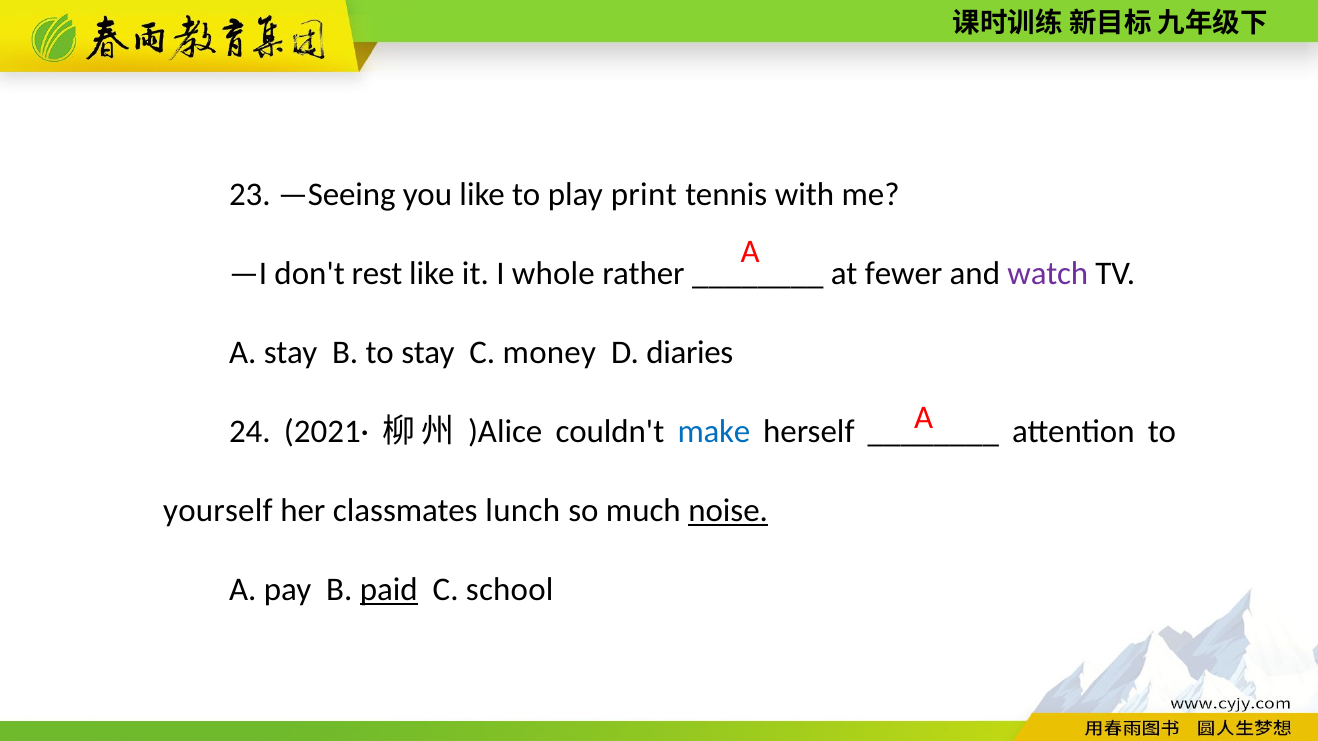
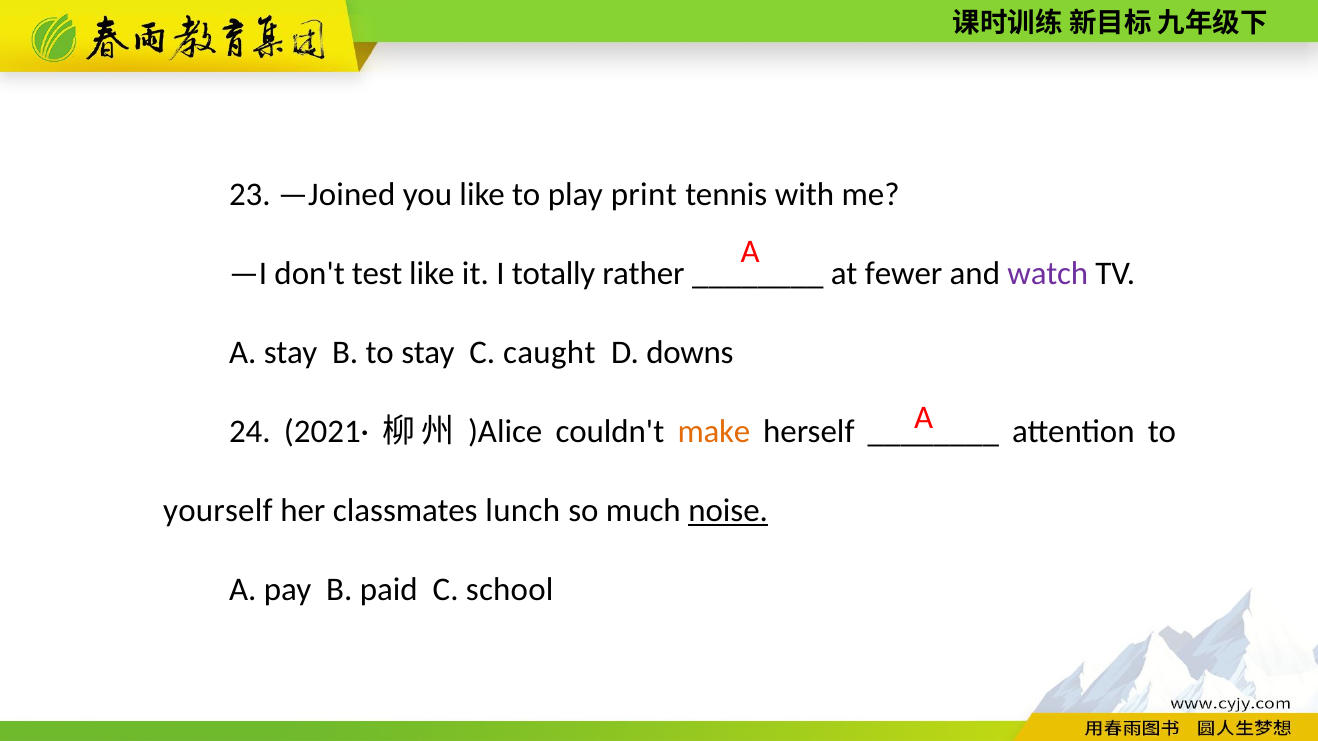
—Seeing: —Seeing -> —Joined (337, 195)
rest: rest -> test (377, 274)
whole: whole -> totally (554, 274)
money: money -> caught (549, 353)
diaries: diaries -> downs (690, 353)
make colour: blue -> orange (714, 432)
paid underline: present -> none (389, 590)
